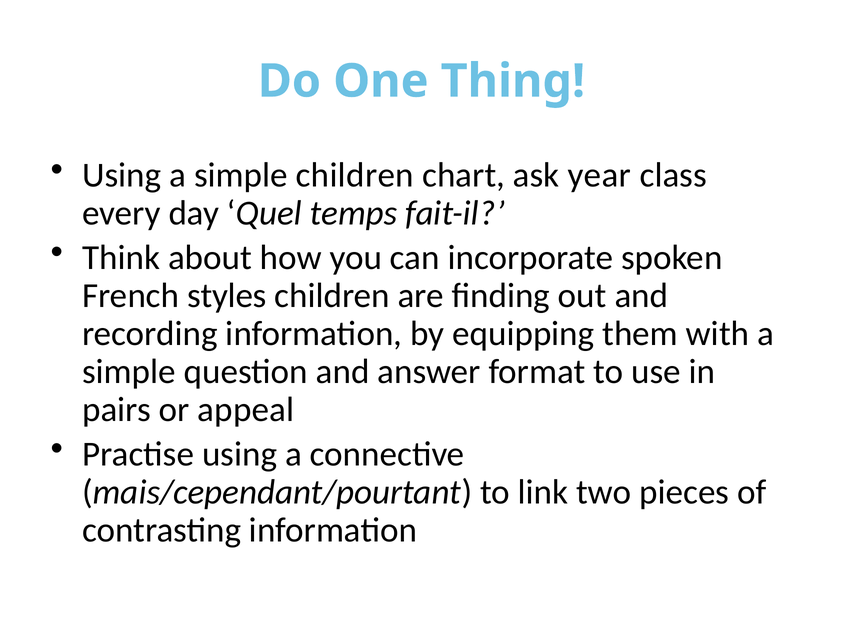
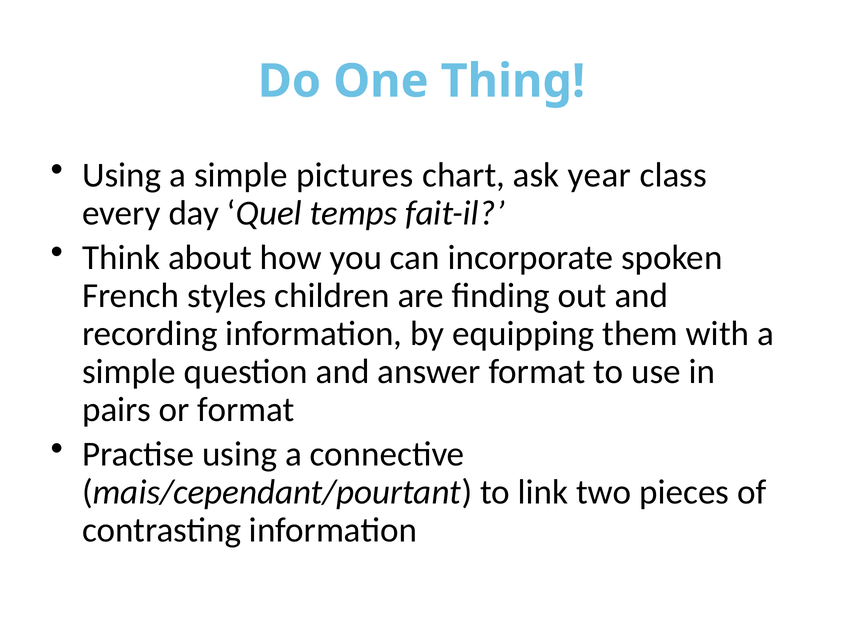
simple children: children -> pictures (355, 175)
or appeal: appeal -> format (246, 410)
